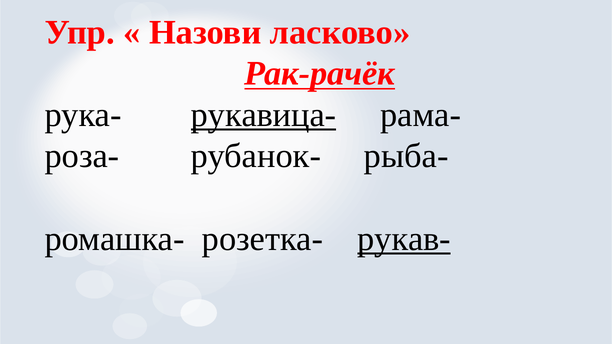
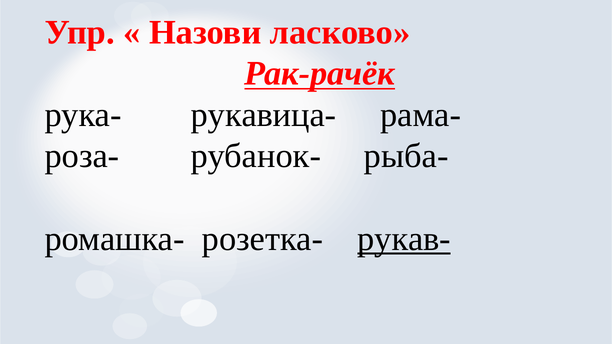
рукавица- underline: present -> none (264, 115)
